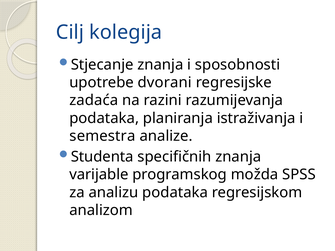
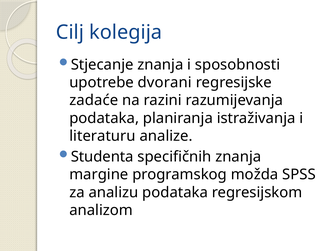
zadaća: zadaća -> zadaće (94, 100)
semestra: semestra -> literaturu (102, 136)
varijable: varijable -> margine (99, 175)
